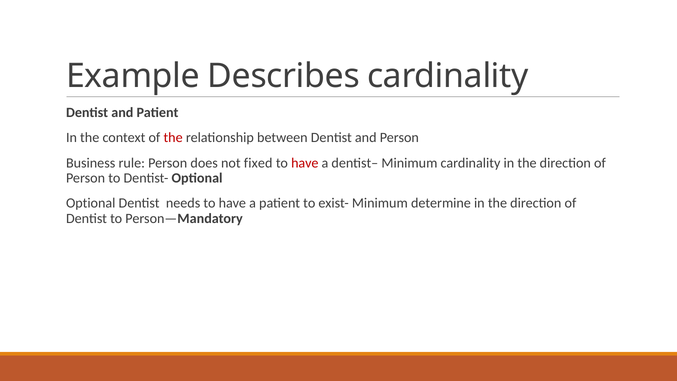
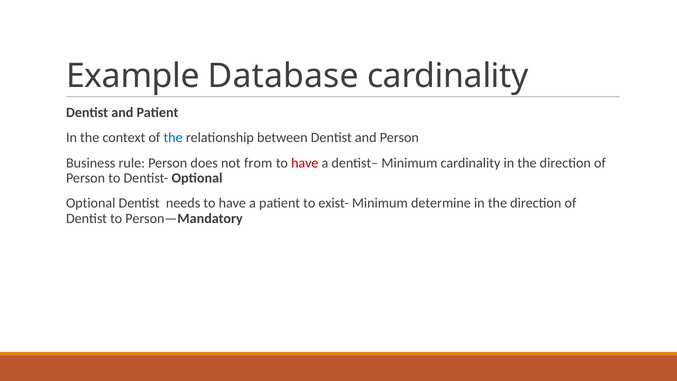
Describes: Describes -> Database (283, 76)
the colour: red -> blue (173, 138)
fixed: fixed -> from (258, 163)
